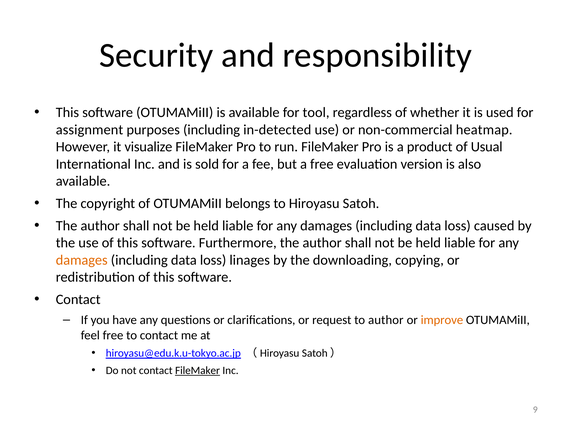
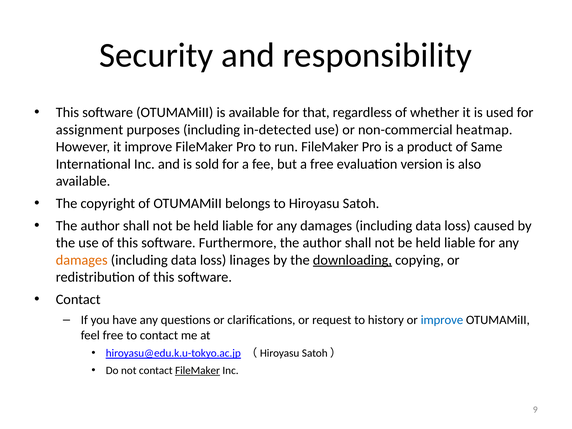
tool: tool -> that (316, 113)
it visualize: visualize -> improve (148, 147)
Usual: Usual -> Same (487, 147)
downloading underline: none -> present (352, 260)
to author: author -> history (386, 320)
improve colour: orange -> blue (442, 320)
